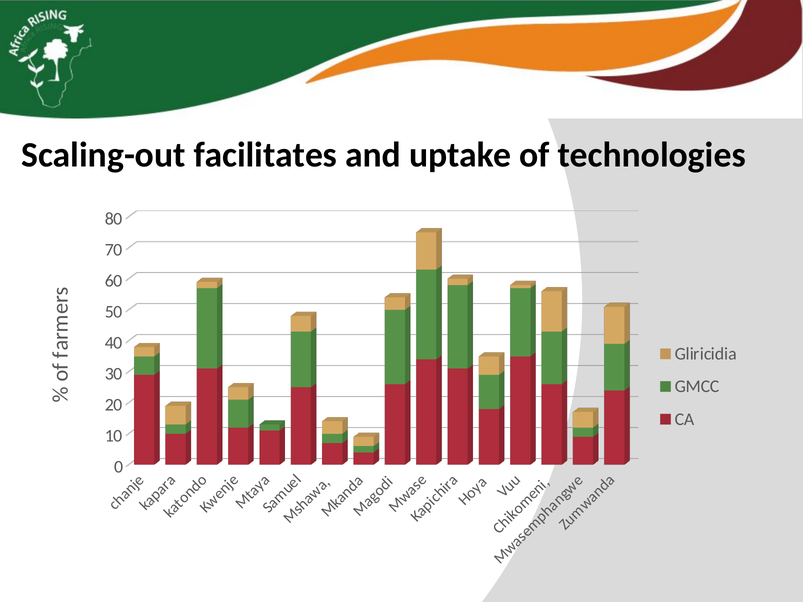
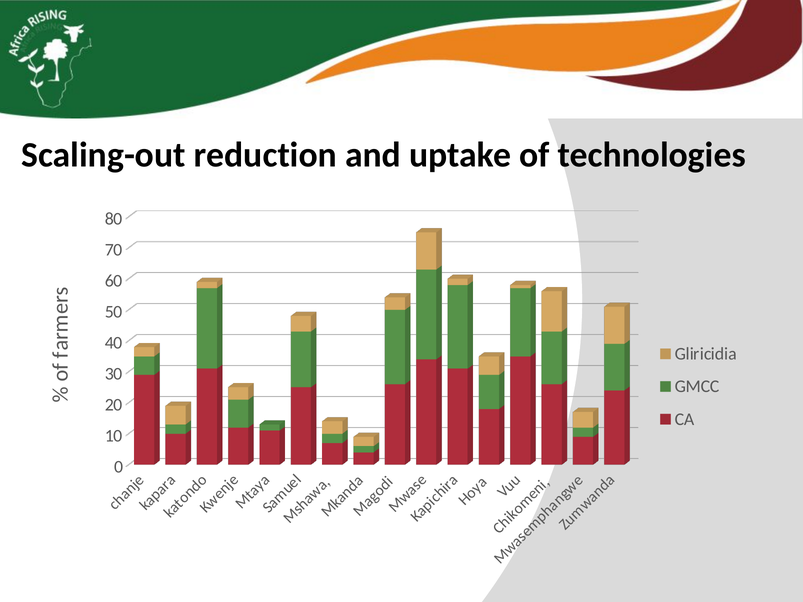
facilitates: facilitates -> reduction (265, 155)
